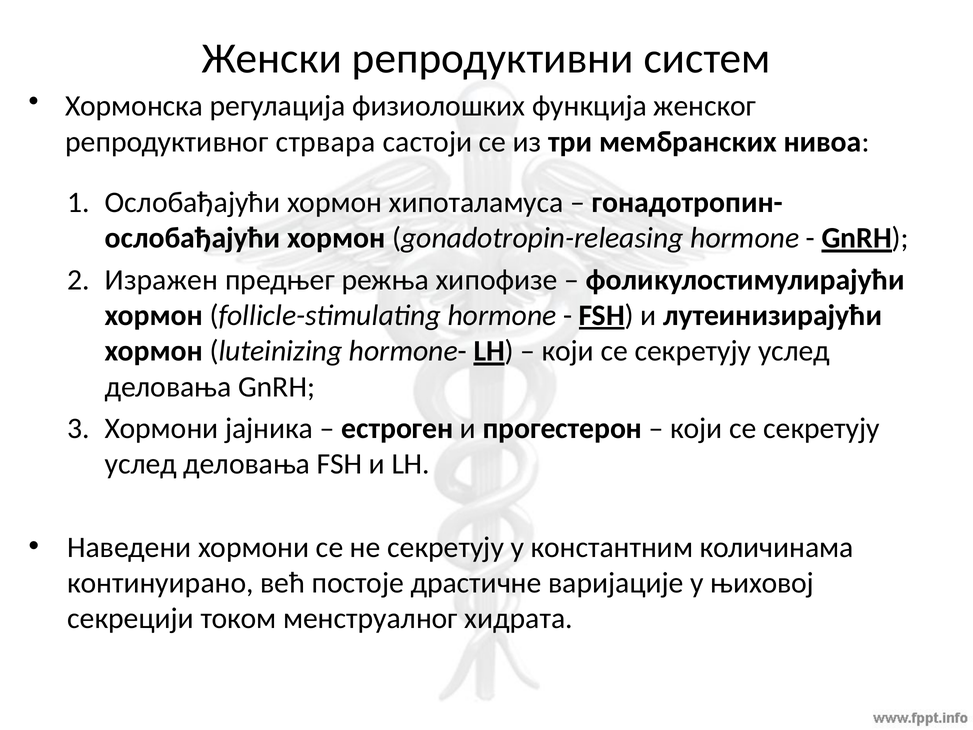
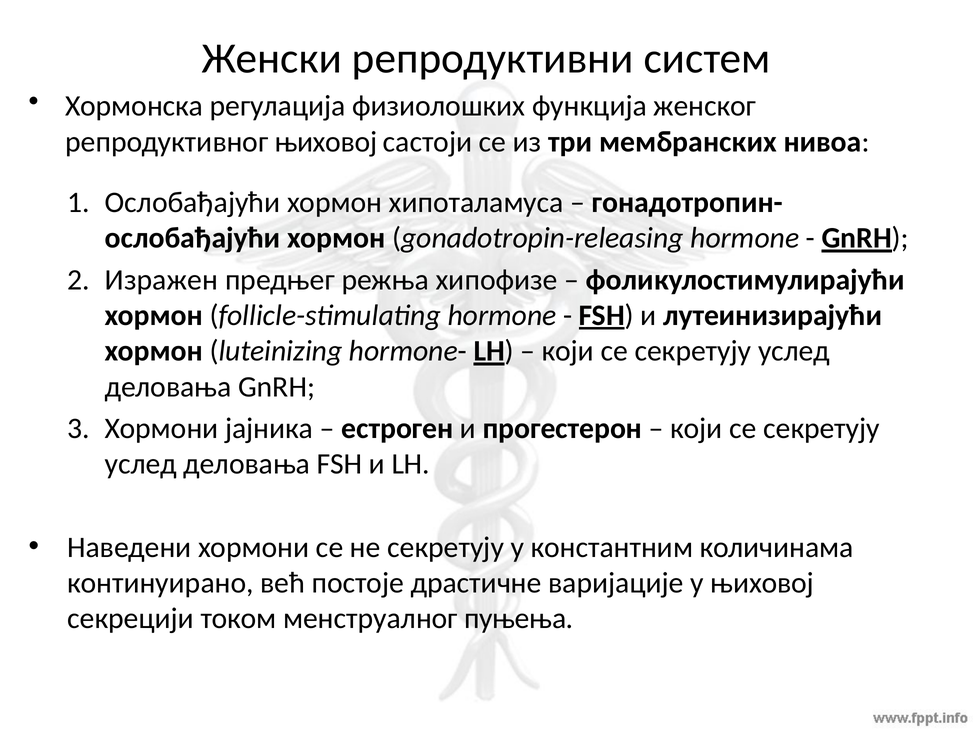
репродуктивног стрвара: стрвара -> њиховој (326, 142)
хидрата: хидрата -> пуњења (519, 618)
